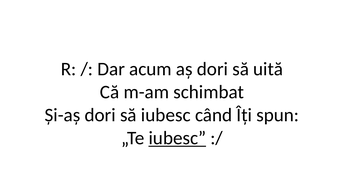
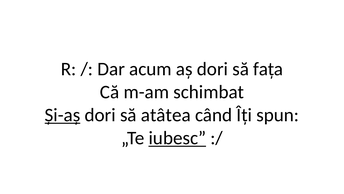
uită: uită -> fața (268, 69)
Și-aș underline: none -> present (63, 115)
să iubesc: iubesc -> atâtea (166, 115)
